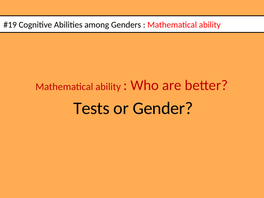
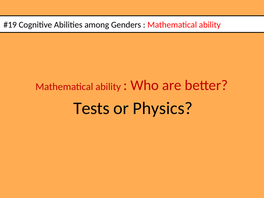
Gender: Gender -> Physics (163, 108)
